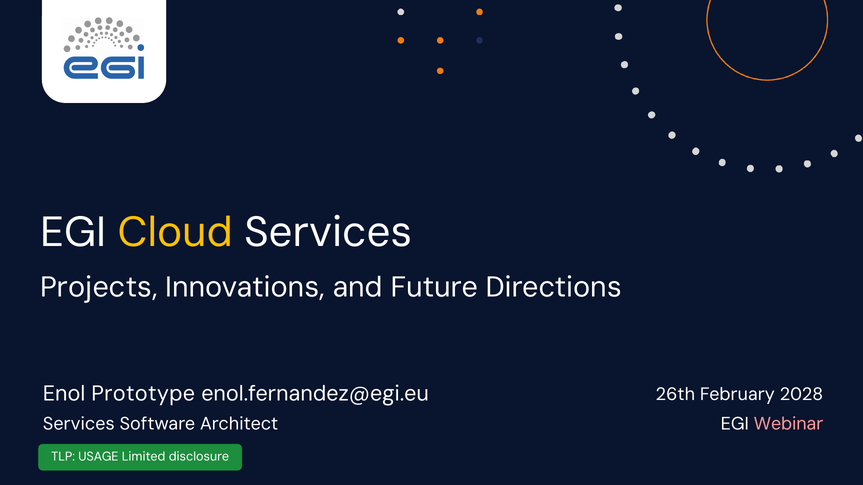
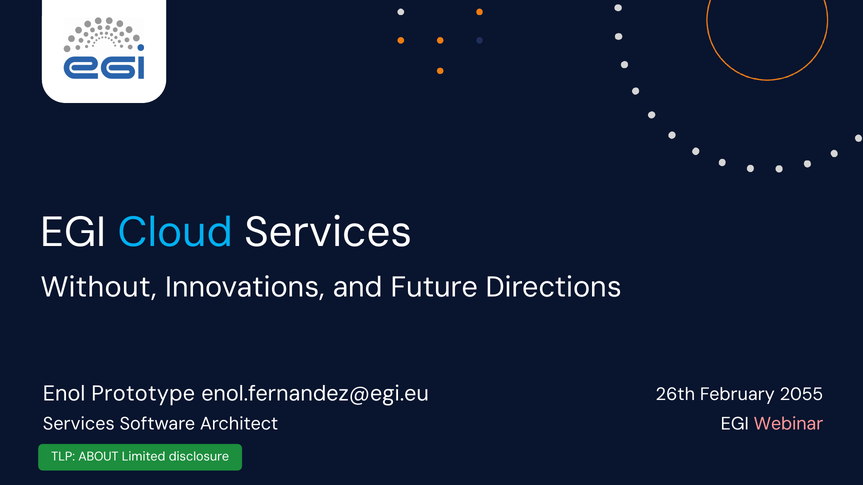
Cloud colour: yellow -> light blue (175, 232)
Projects: Projects -> Without (99, 287)
2028: 2028 -> 2055 (801, 394)
USAGE: USAGE -> ABOUT (98, 457)
